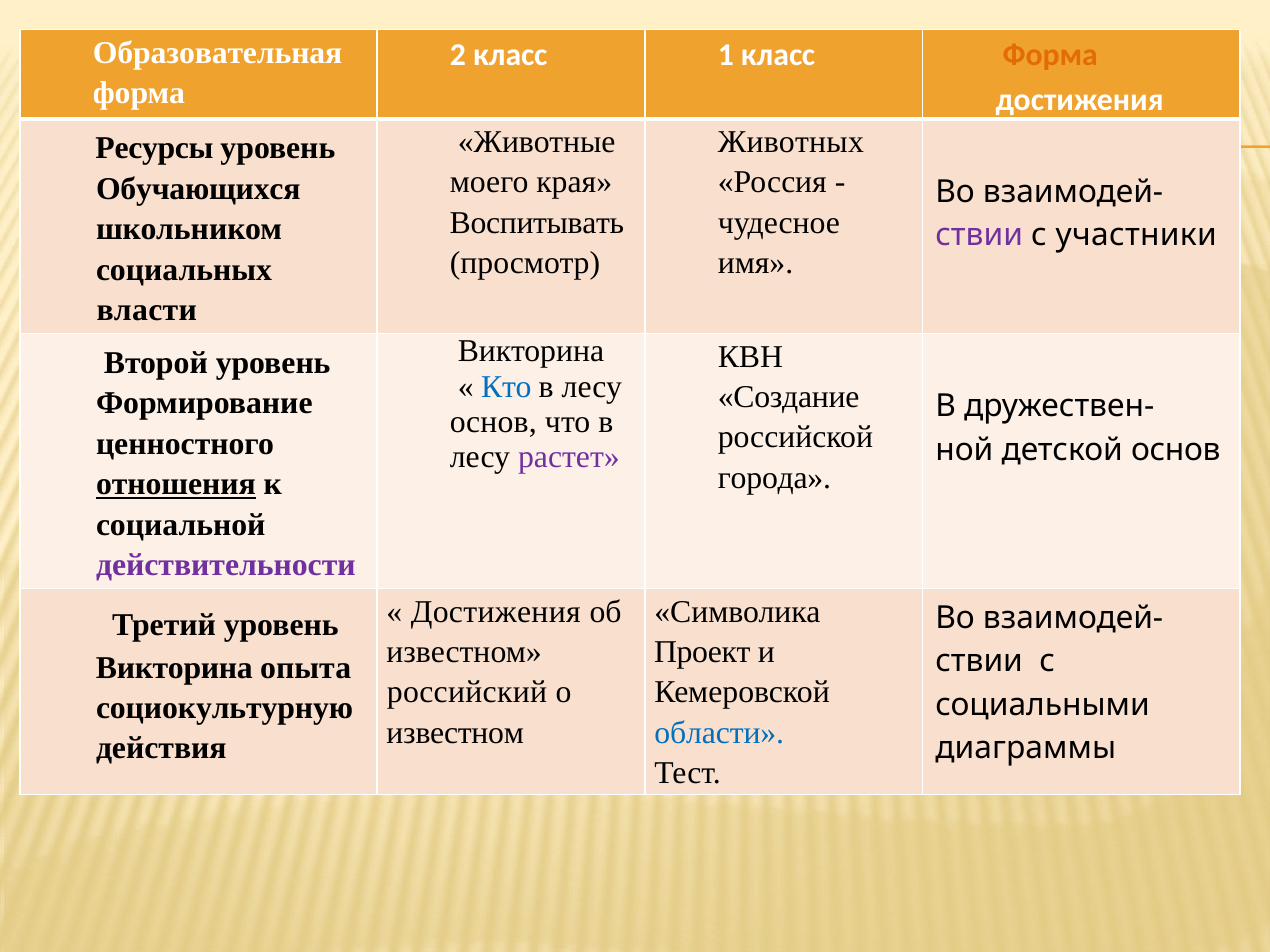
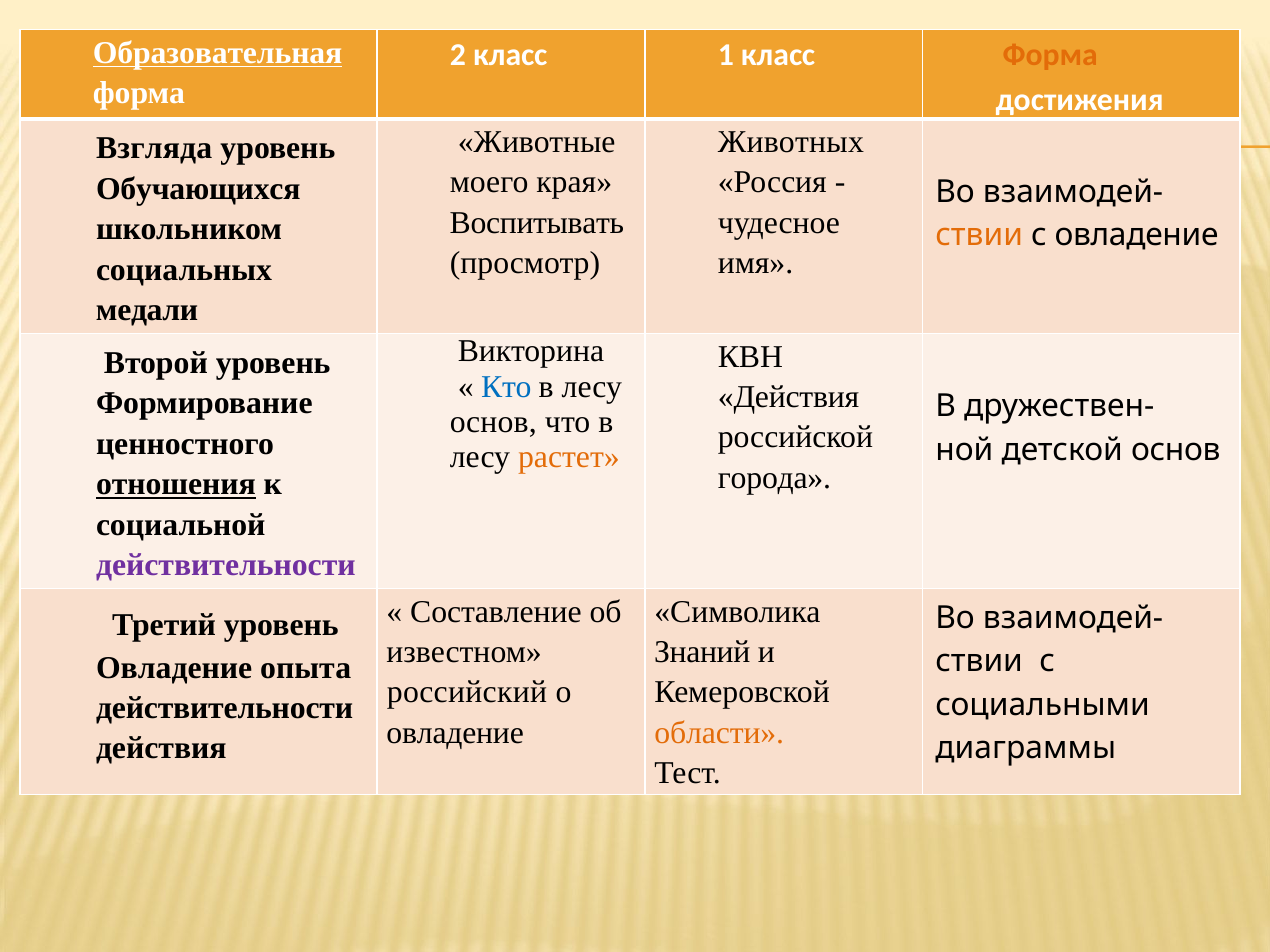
Образовательная underline: none -> present (218, 53)
Ресурсы: Ресурсы -> Взгляда (154, 148)
ствии colour: purple -> orange (979, 235)
с участники: участники -> овладение (1137, 235)
власти: власти -> медали (147, 310)
Создание: Создание -> Действия (789, 397)
растет colour: purple -> orange (569, 457)
Достижения: Достижения -> Составление (496, 612)
Проект: Проект -> Знаний (702, 652)
Викторина: Викторина -> Овладение (174, 668)
социокультурную: социокультурную -> действительности (225, 708)
известном: известном -> овладение (455, 733)
области colour: blue -> orange (719, 733)
